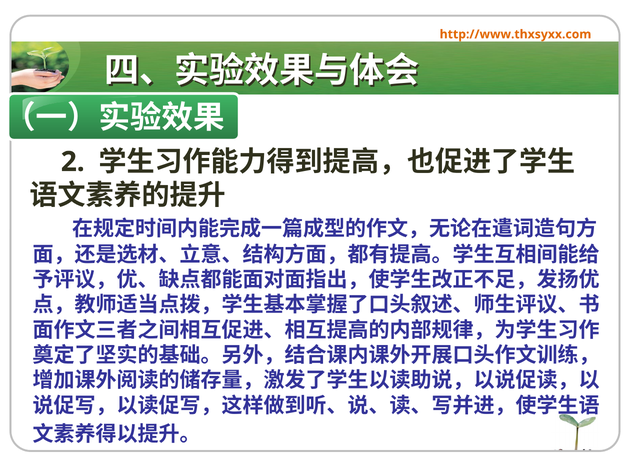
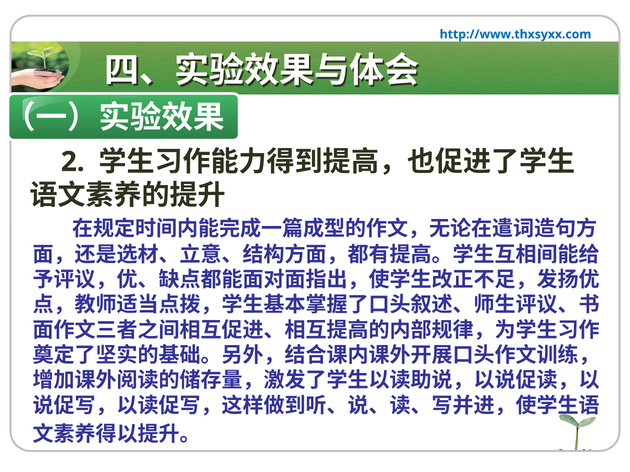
http://www.thxsyxx.com colour: orange -> blue (515, 34)
